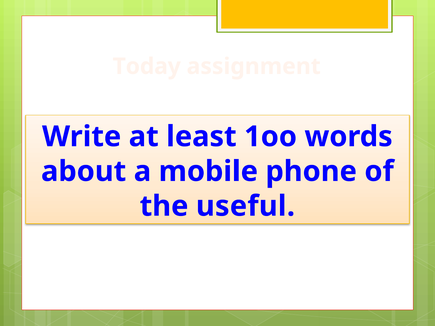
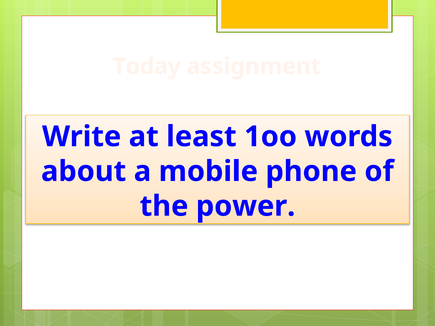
useful: useful -> power (246, 206)
